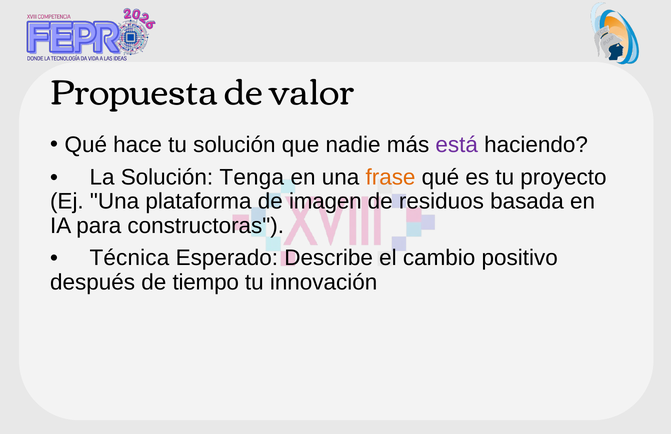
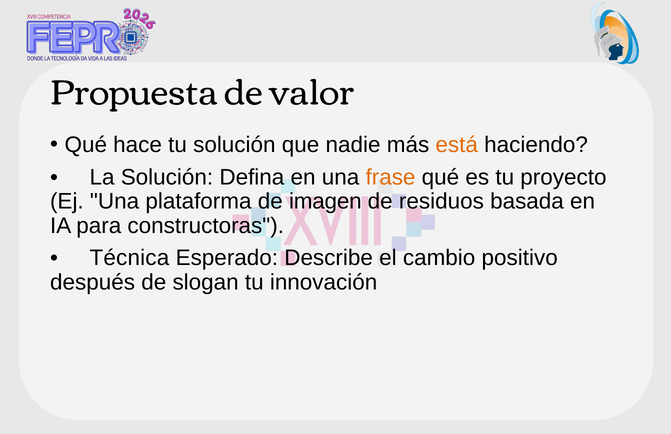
está colour: purple -> orange (457, 145)
Tenga: Tenga -> Defina (252, 177)
tiempo: tiempo -> slogan (206, 282)
